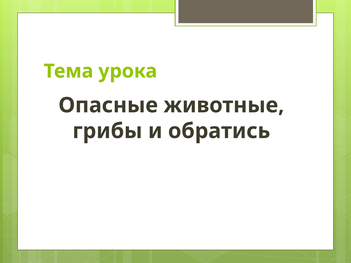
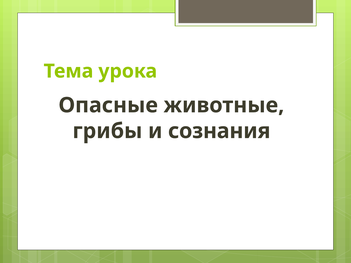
обратись: обратись -> сознания (219, 131)
